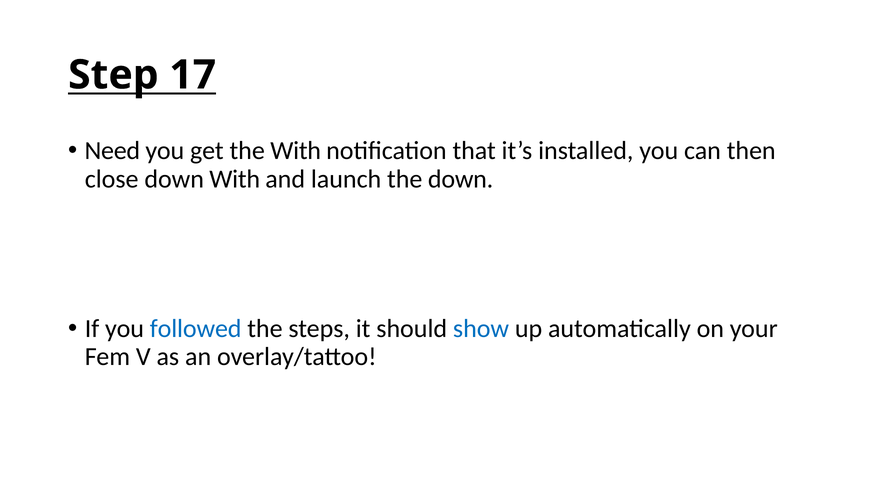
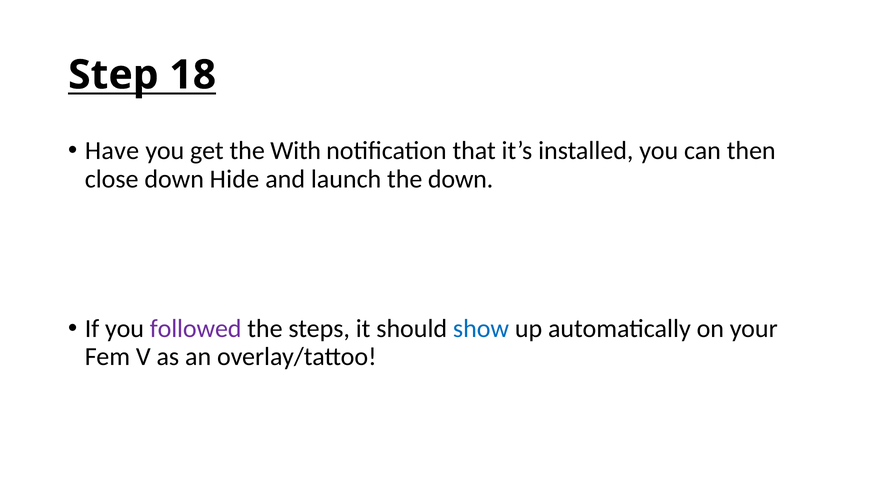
17: 17 -> 18 (193, 75)
Need: Need -> Have (112, 151)
down With: With -> Hide (234, 179)
followed colour: blue -> purple (196, 329)
